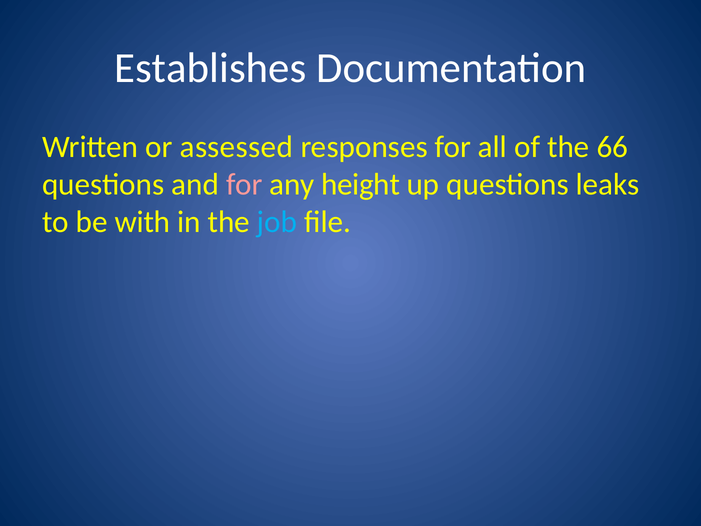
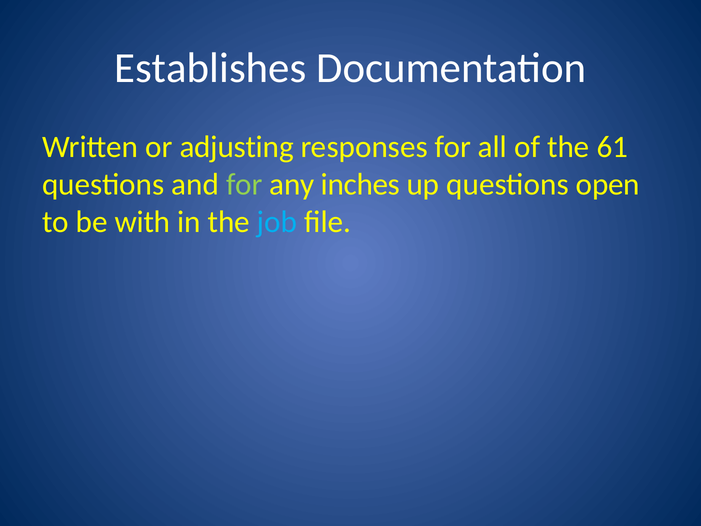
assessed: assessed -> adjusting (237, 147)
66: 66 -> 61 (612, 147)
for colour: pink -> light green (244, 184)
height: height -> inches (361, 184)
leaks: leaks -> open (608, 184)
